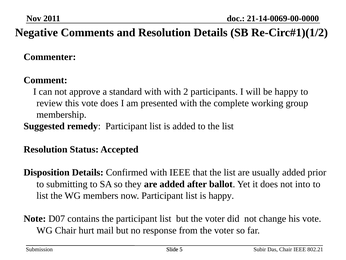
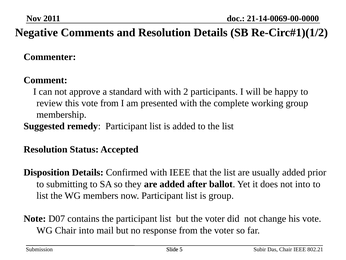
vote does: does -> from (109, 103)
is happy: happy -> group (221, 195)
Chair hurt: hurt -> into (86, 230)
